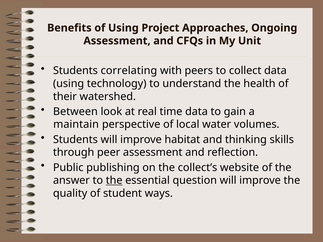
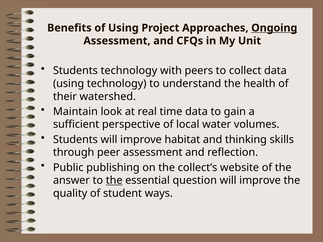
Ongoing underline: none -> present (274, 28)
Students correlating: correlating -> technology (129, 71)
Between: Between -> Maintain (75, 112)
maintain: maintain -> sufficient (76, 125)
